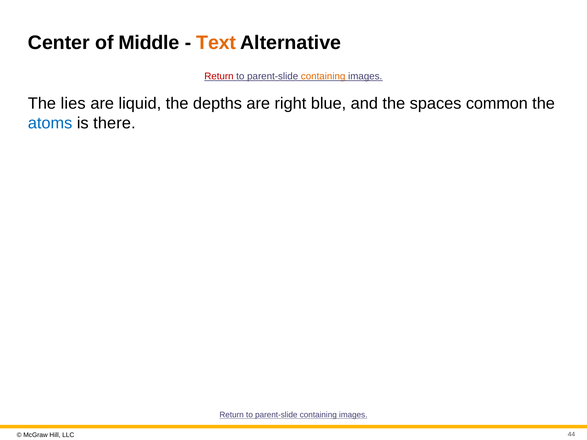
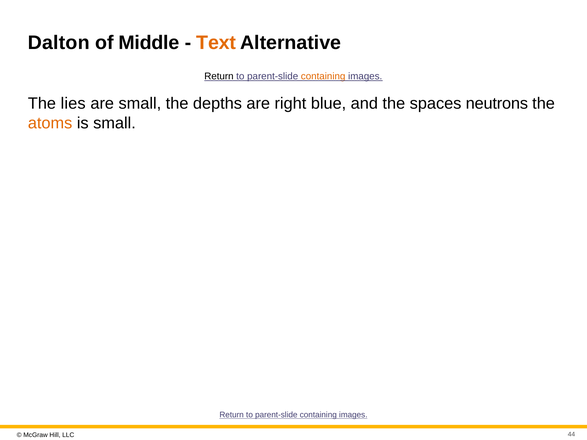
Center: Center -> Dalton (59, 43)
Return colour: red -> black (219, 76)
are liquid: liquid -> small (140, 104)
common: common -> neutrons (497, 104)
atoms colour: blue -> orange (50, 123)
is there: there -> small (114, 123)
